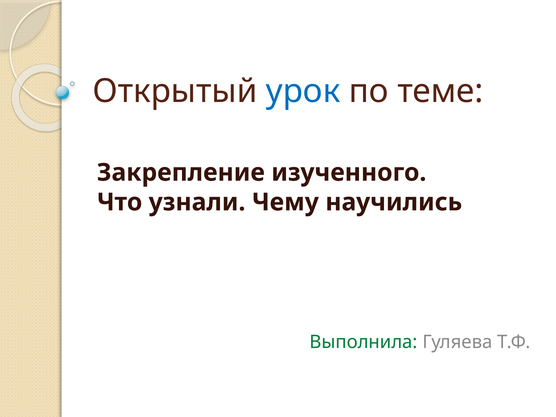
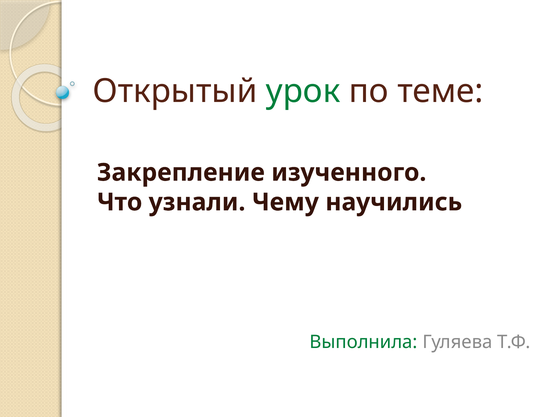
урок colour: blue -> green (303, 91)
